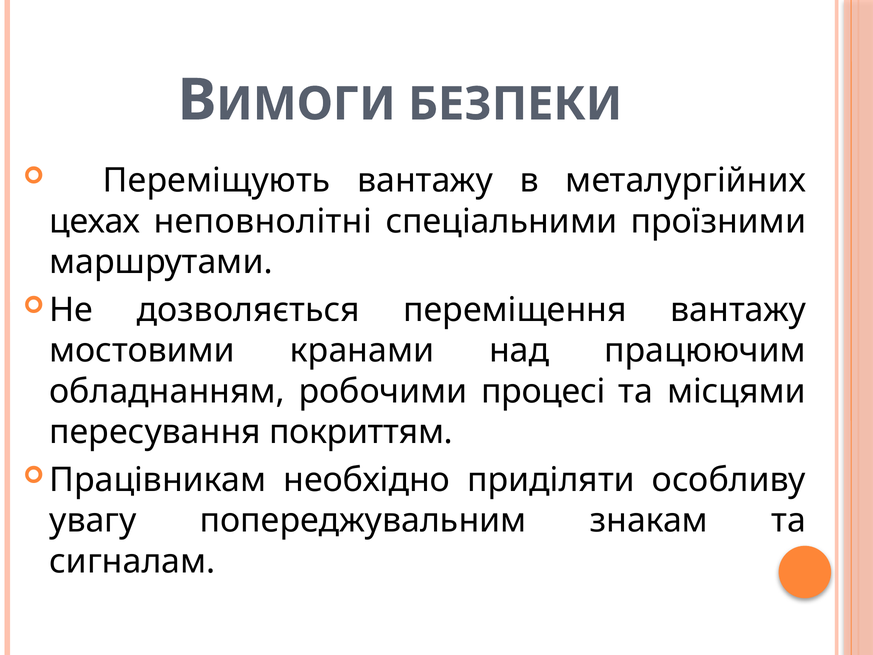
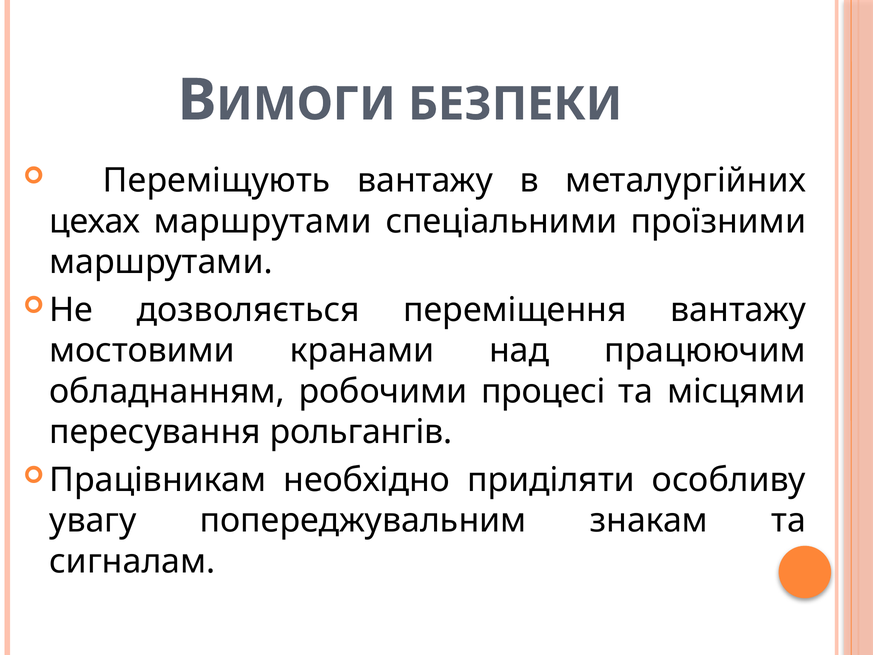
цехах неповнолітні: неповнолітні -> маршрутами (263, 221)
покриттям: покриттям -> рольгангів (361, 432)
